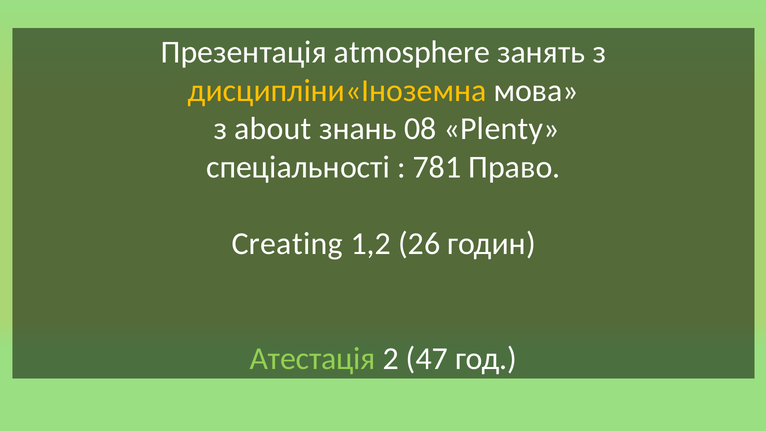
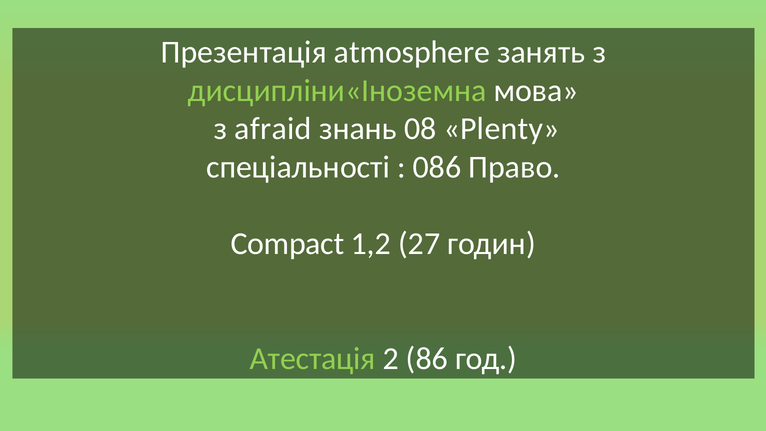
дисципліни«Іноземна colour: yellow -> light green (337, 91)
about: about -> afraid (273, 129)
781: 781 -> 086 (437, 167)
Creating: Creating -> Compact (287, 244)
26: 26 -> 27 (419, 244)
47: 47 -> 86 (427, 359)
